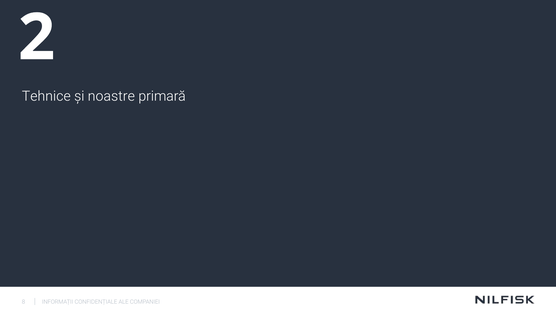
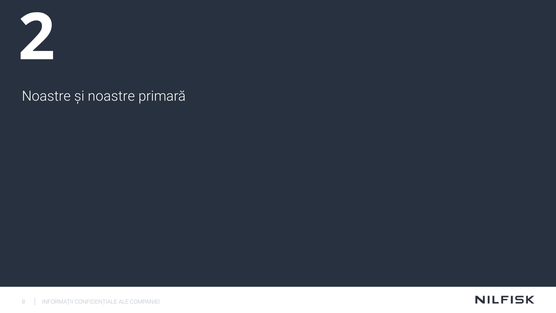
Tehnice: Tehnice -> Noastre (46, 96)
